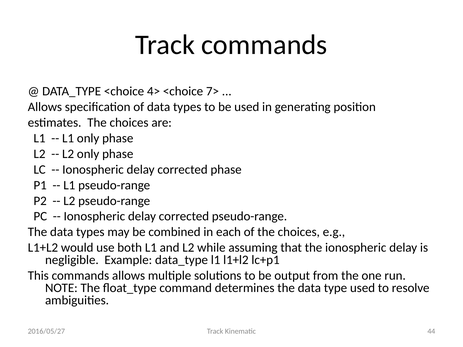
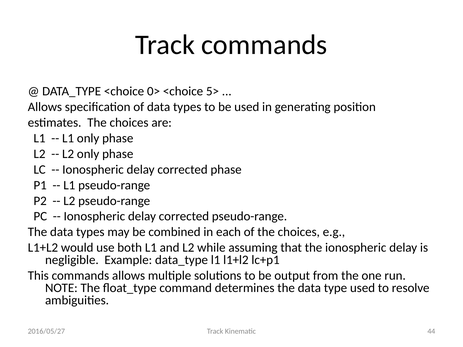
4>: 4> -> 0> (154, 91)
7>: 7> -> 5> (213, 91)
